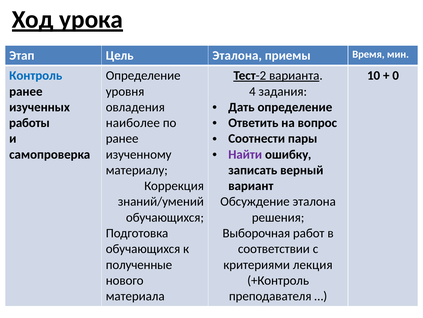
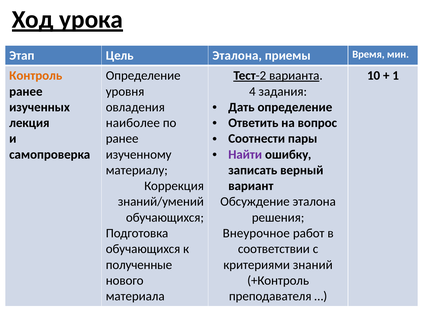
Контроль colour: blue -> orange (36, 75)
0: 0 -> 1 (396, 75)
работы: работы -> лекция (29, 123)
Выборочная: Выборочная -> Внеурочное (256, 233)
лекция: лекция -> знаний (313, 264)
